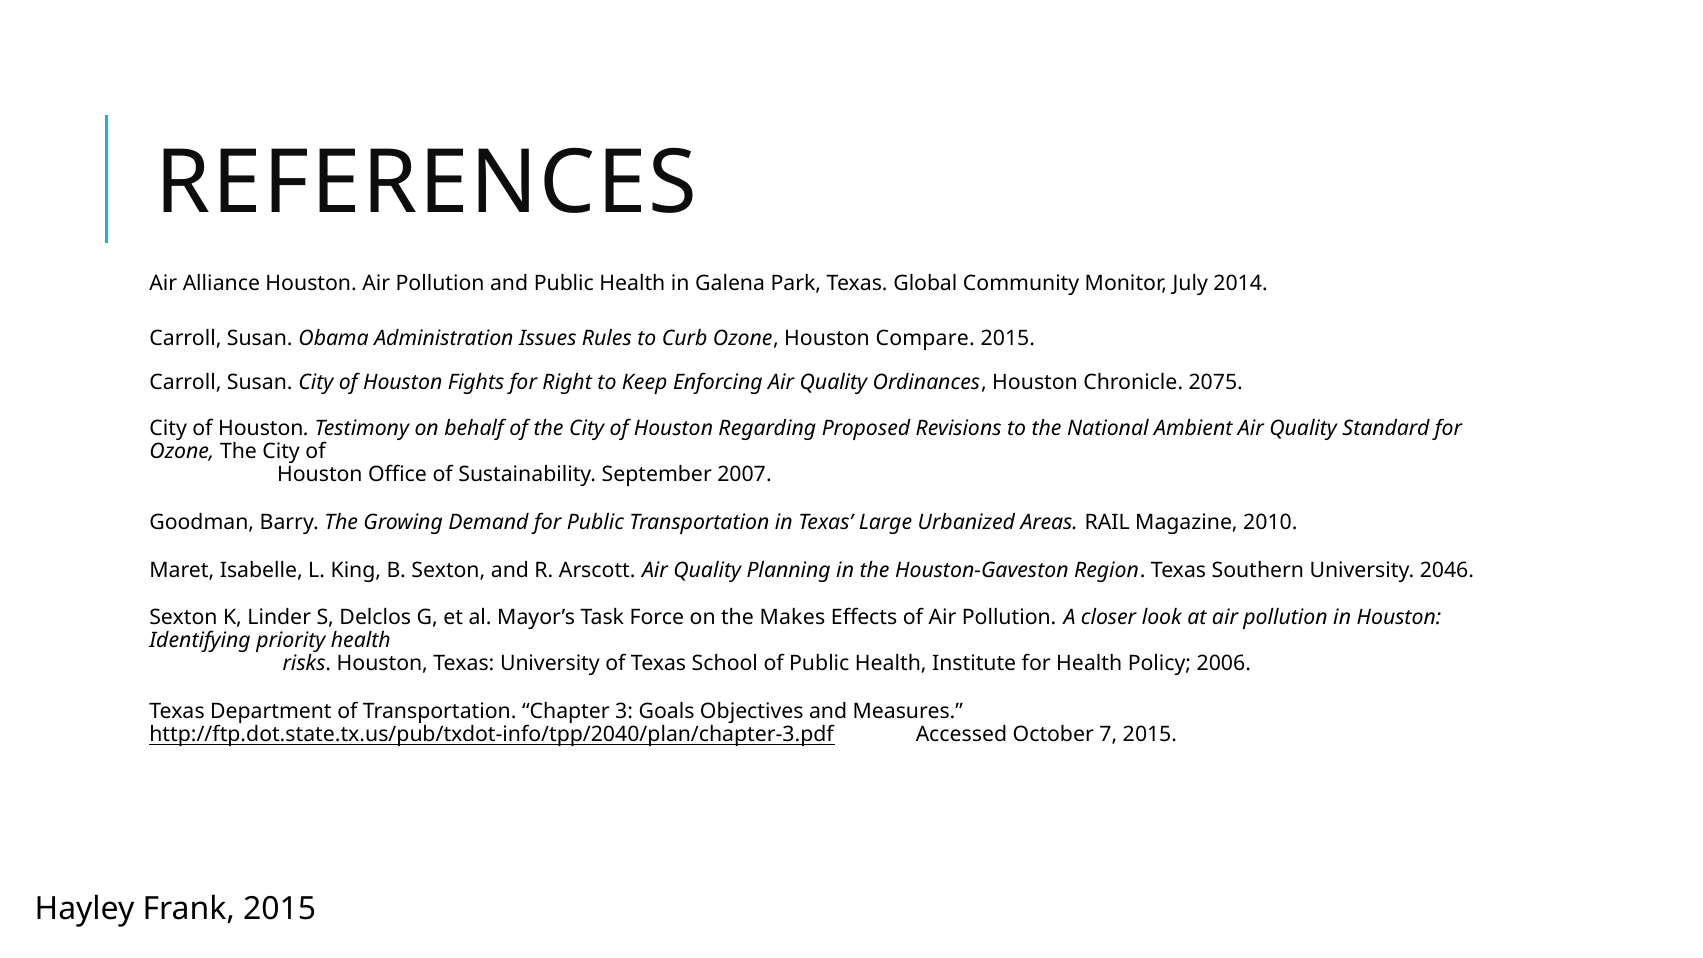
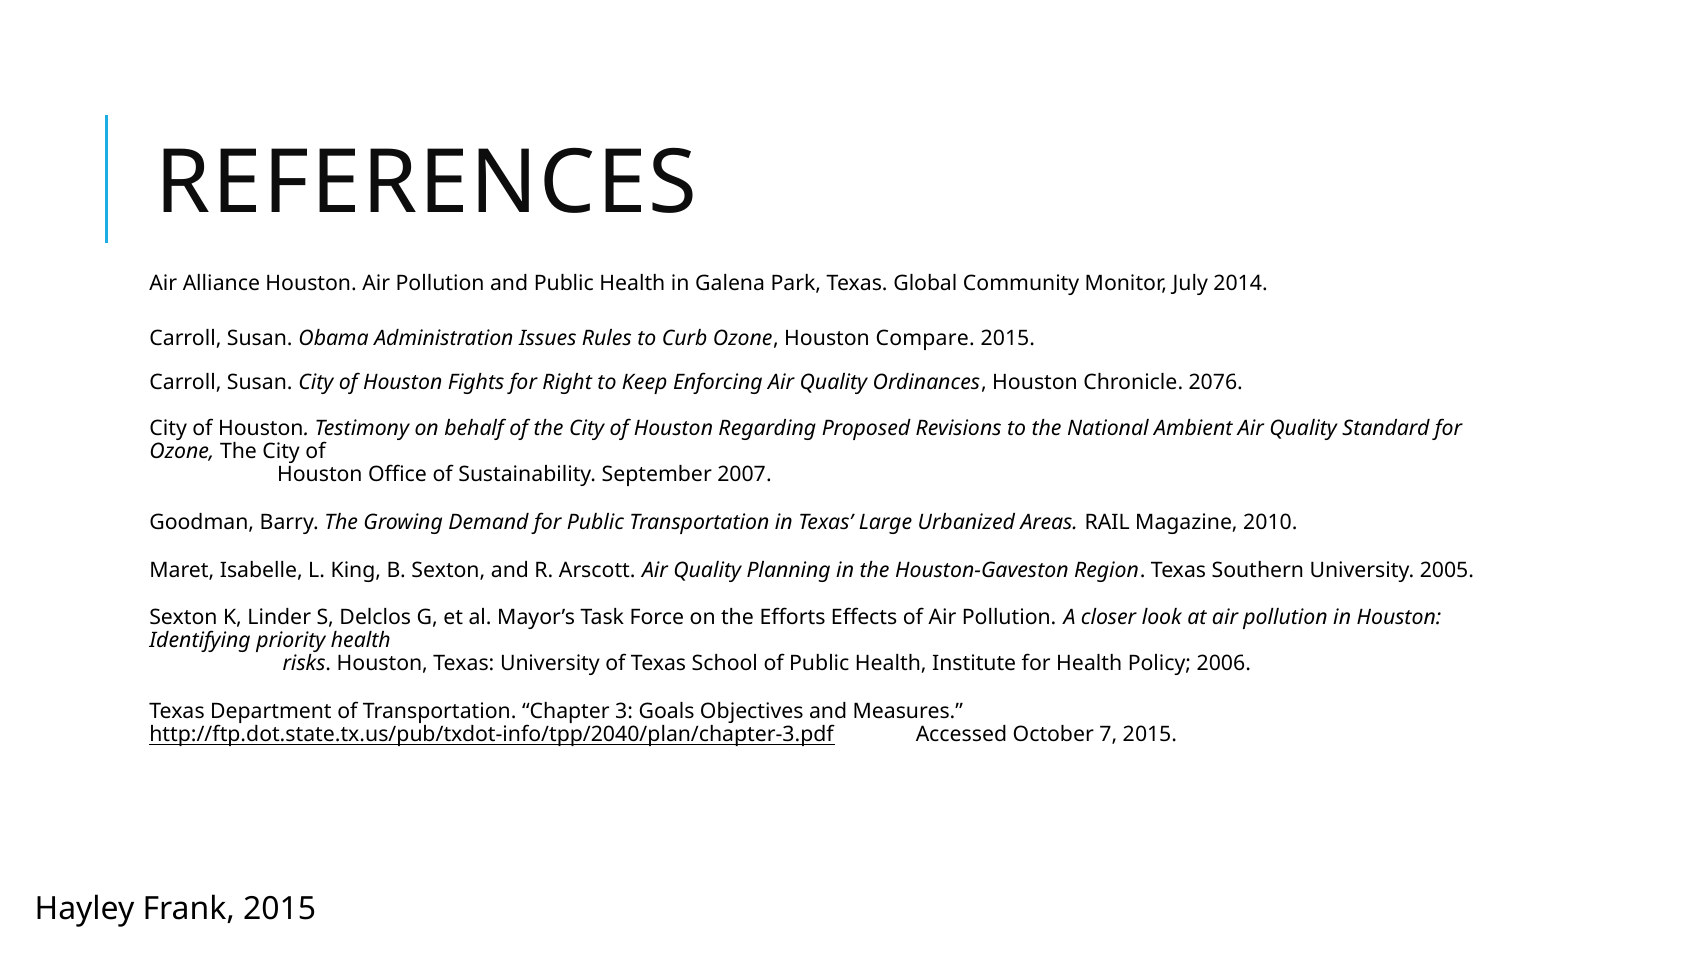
2075: 2075 -> 2076 (1216, 382)
2046: 2046 -> 2005 (1447, 570)
Makes: Makes -> Efforts (792, 618)
